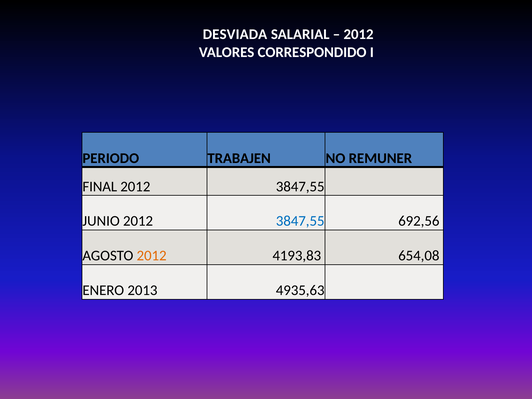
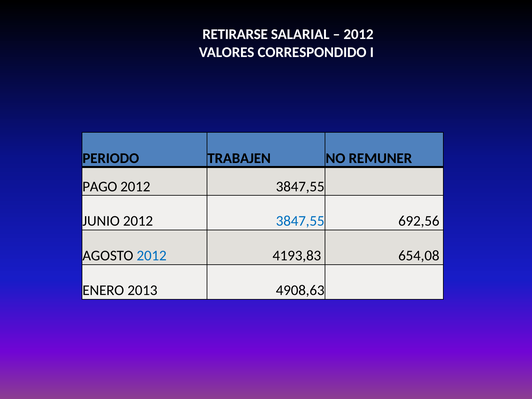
DESVIADA: DESVIADA -> RETIRARSE (235, 34)
FINAL: FINAL -> PAGO (100, 187)
2012 colour: orange -> blue (152, 256)
4935,63: 4935,63 -> 4908,63 (300, 290)
